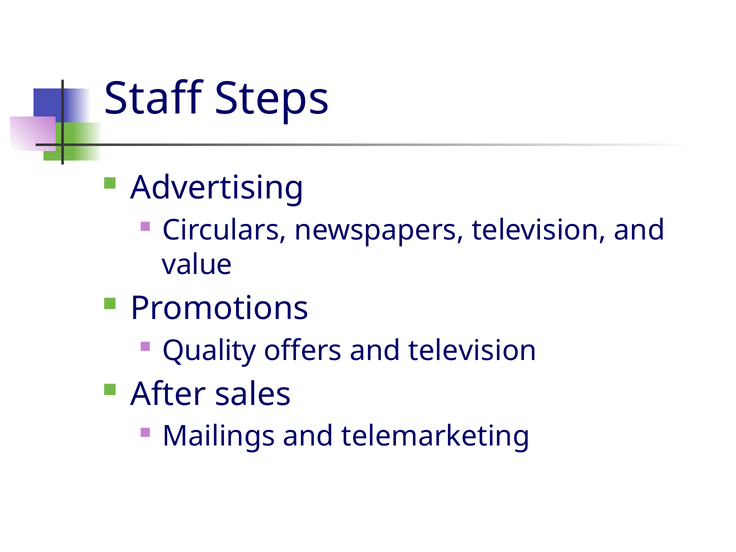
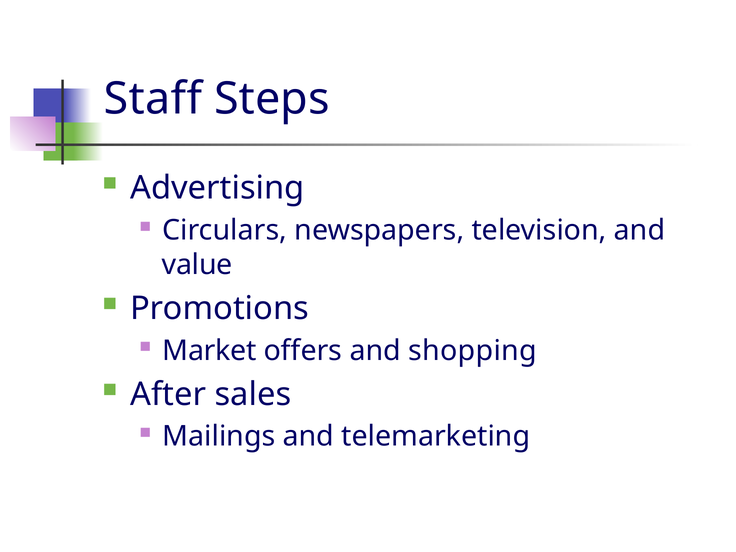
Quality: Quality -> Market (209, 351)
and television: television -> shopping (473, 351)
